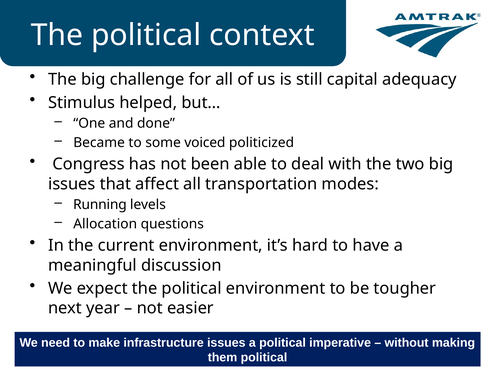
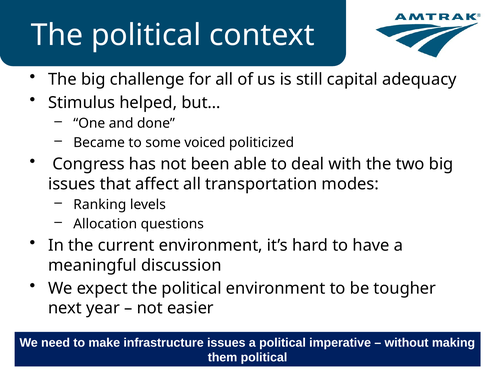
Running: Running -> Ranking (100, 204)
